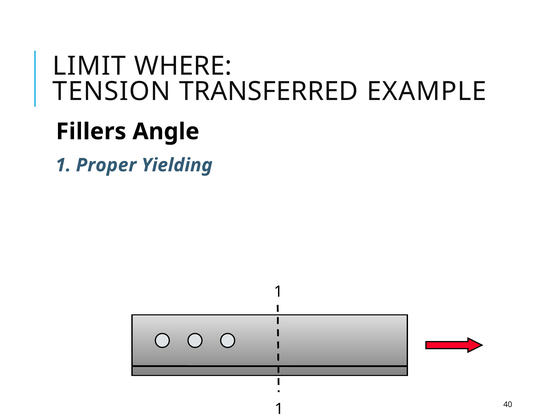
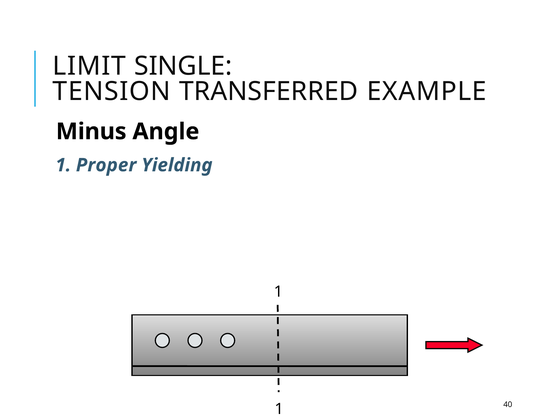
WHERE: WHERE -> SINGLE (183, 66)
Fillers: Fillers -> Minus (91, 132)
